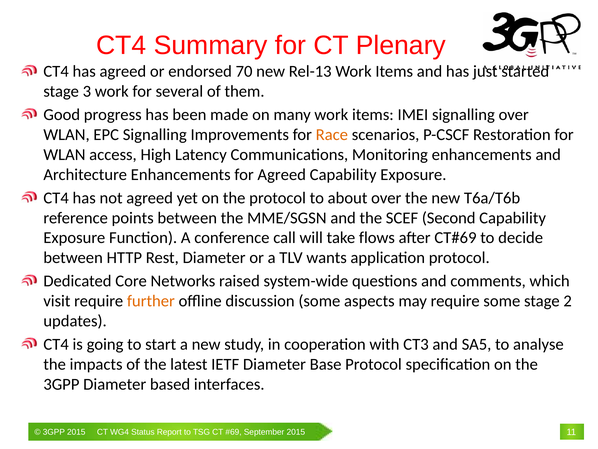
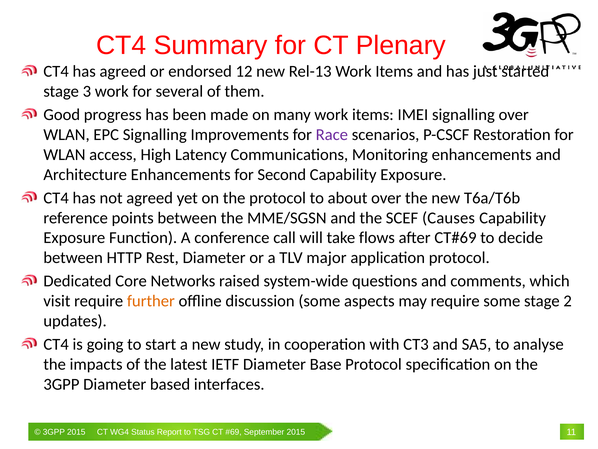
70: 70 -> 12 (244, 71)
Race colour: orange -> purple (332, 135)
for Agreed: Agreed -> Second (282, 174)
Second: Second -> Causes (449, 218)
wants: wants -> major (326, 257)
